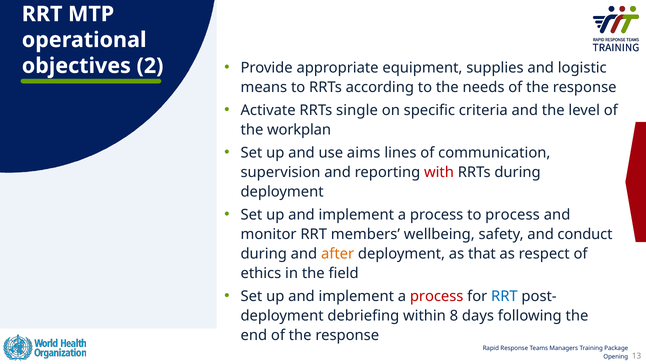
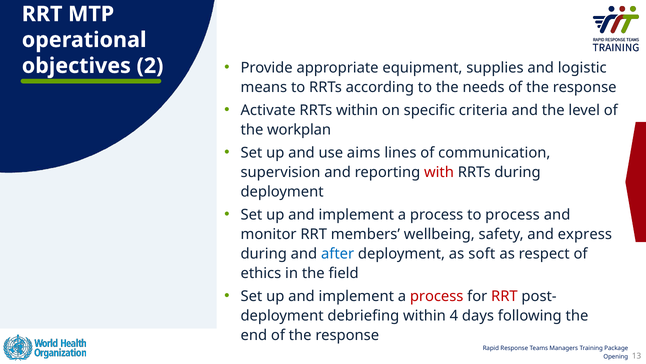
RRTs single: single -> within (357, 110)
conduct: conduct -> express (585, 234)
after colour: orange -> blue (338, 253)
that: that -> soft (482, 253)
RRT colour: blue -> red (504, 296)
8: 8 -> 4 (454, 315)
